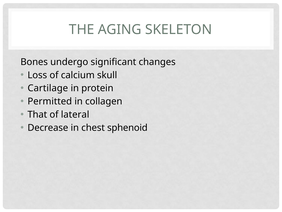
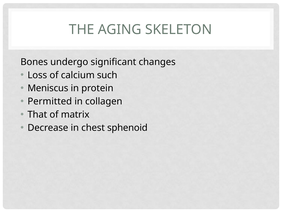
skull: skull -> such (107, 75)
Cartilage: Cartilage -> Meniscus (48, 88)
lateral: lateral -> matrix (75, 114)
